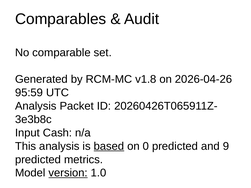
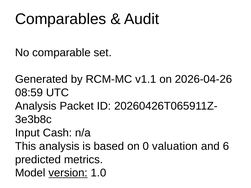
v1.8: v1.8 -> v1.1 (146, 79)
95:59: 95:59 -> 08:59 (29, 93)
based underline: present -> none (109, 146)
0 predicted: predicted -> valuation (175, 146)
9: 9 -> 6 (226, 146)
